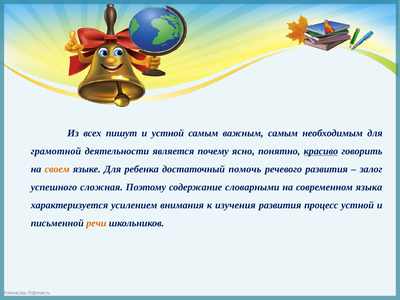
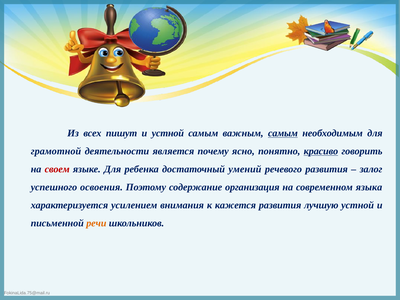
самым underline: none -> present (283, 133)
своем colour: orange -> red (57, 169)
помочь: помочь -> умений (245, 169)
сложная: сложная -> освоения (101, 187)
словарными: словарными -> организация (252, 187)
изучения: изучения -> кажется (235, 205)
процесс: процесс -> лучшую (321, 205)
